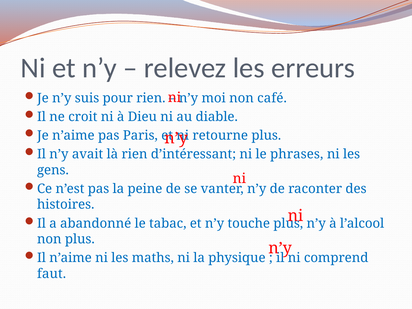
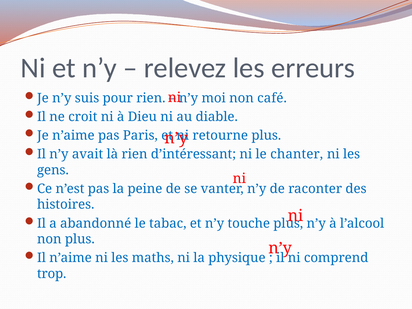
phrases: phrases -> chanter (297, 154)
faut: faut -> trop (52, 274)
